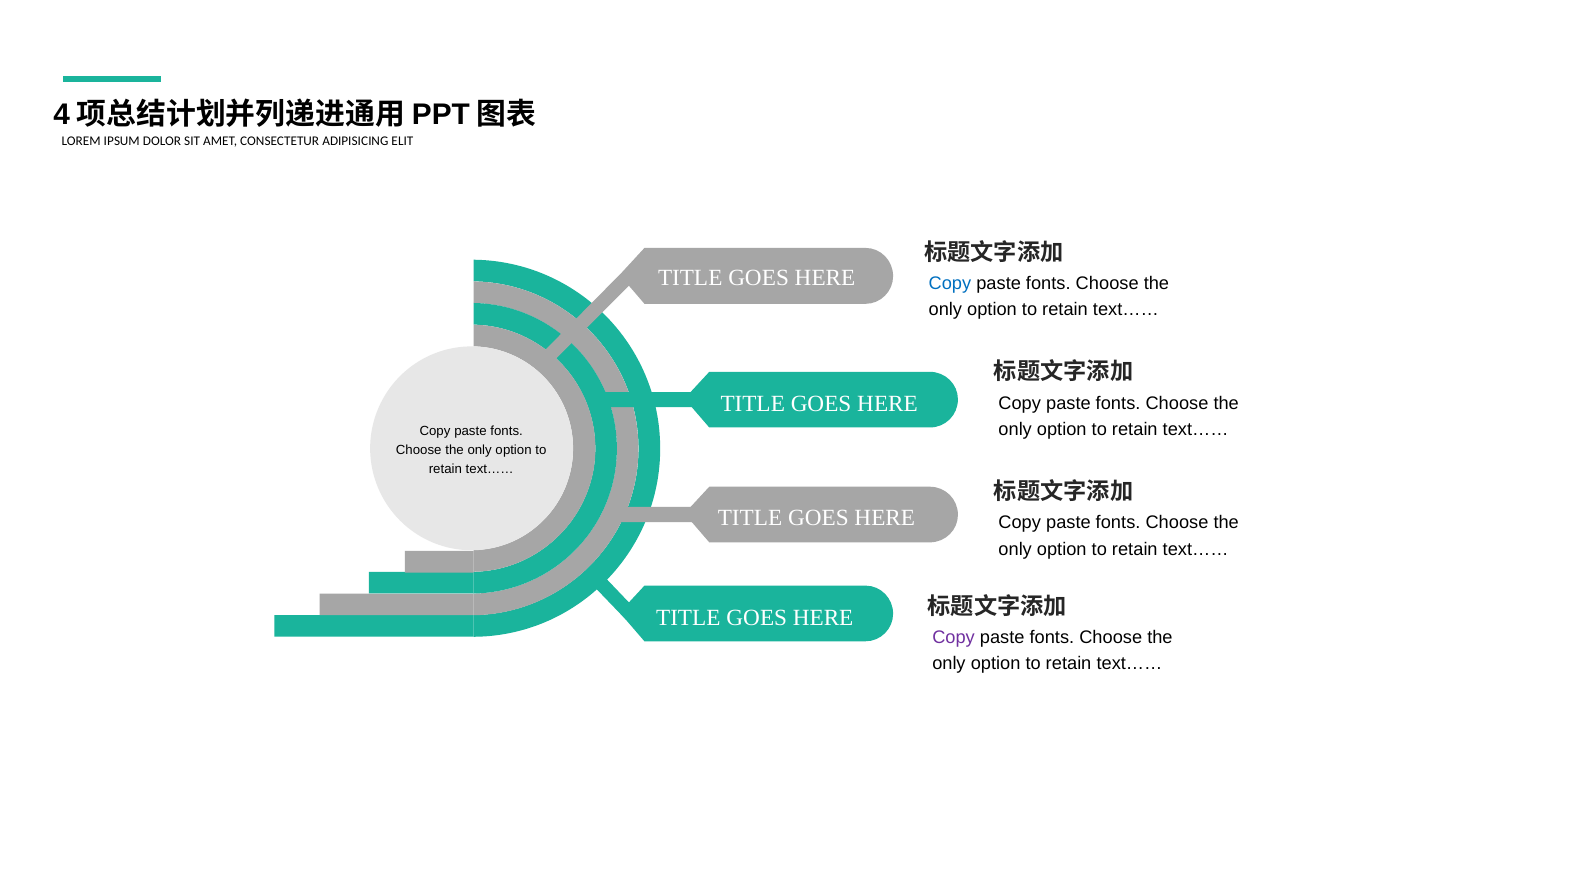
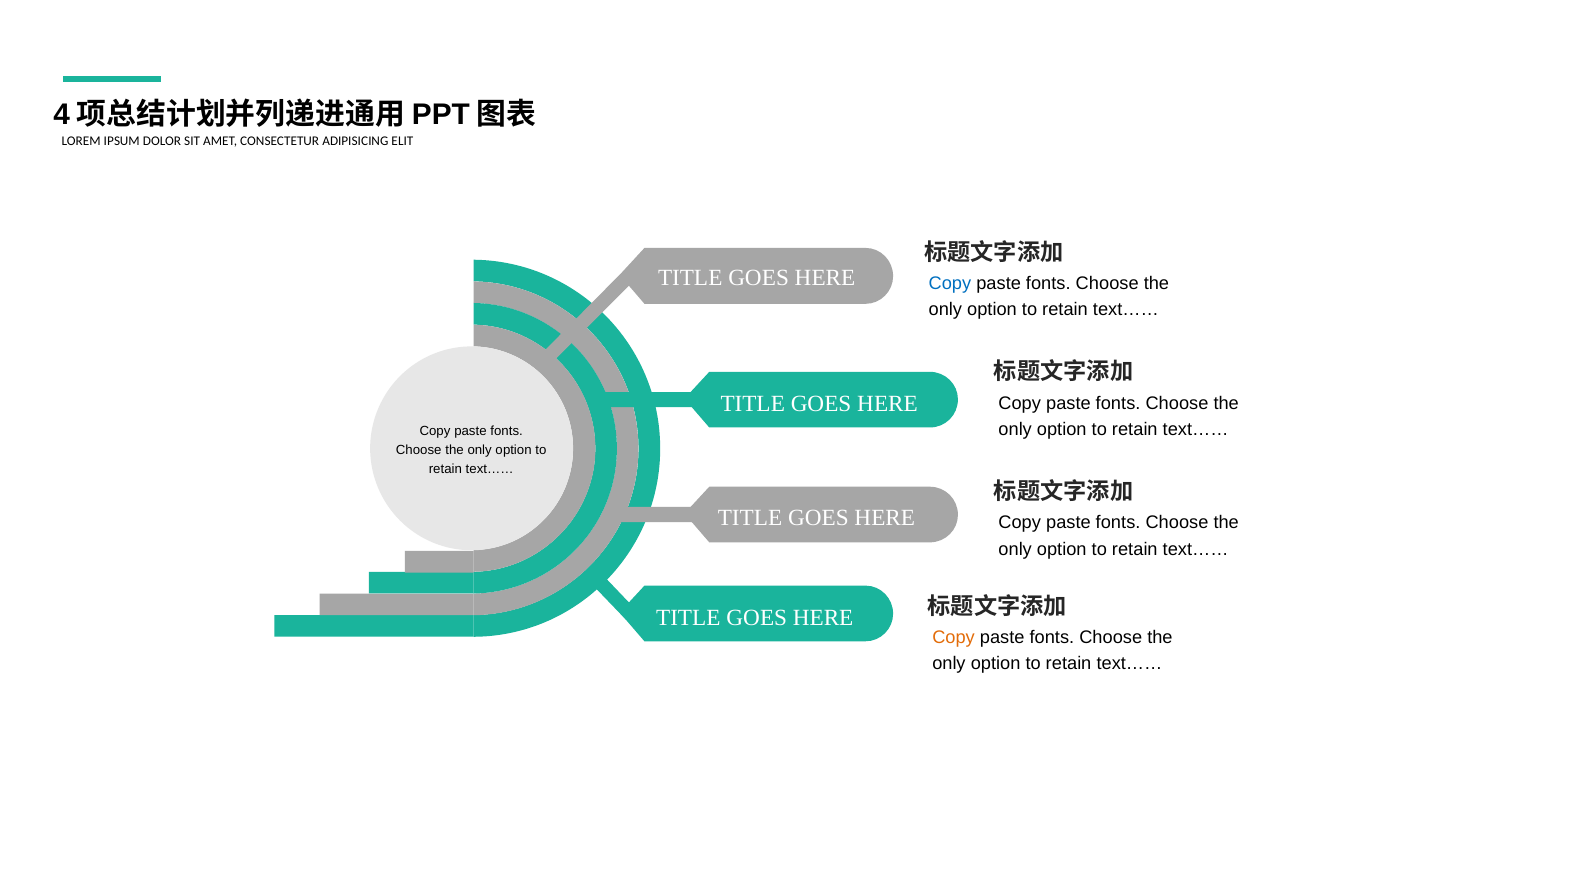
Copy colour: purple -> orange (954, 638)
